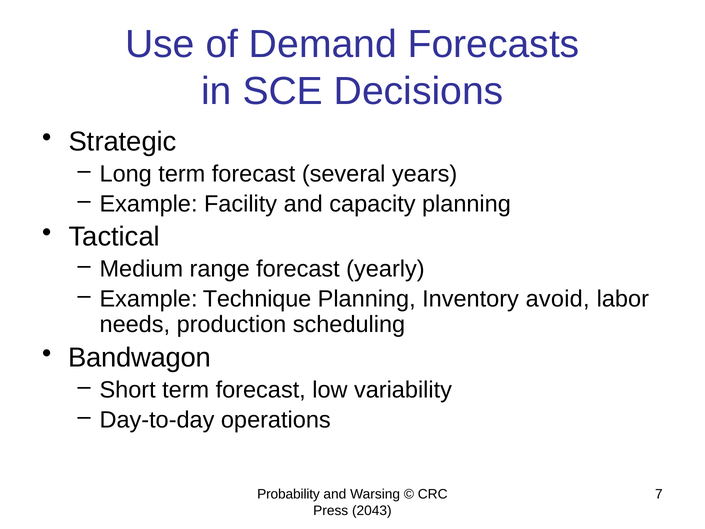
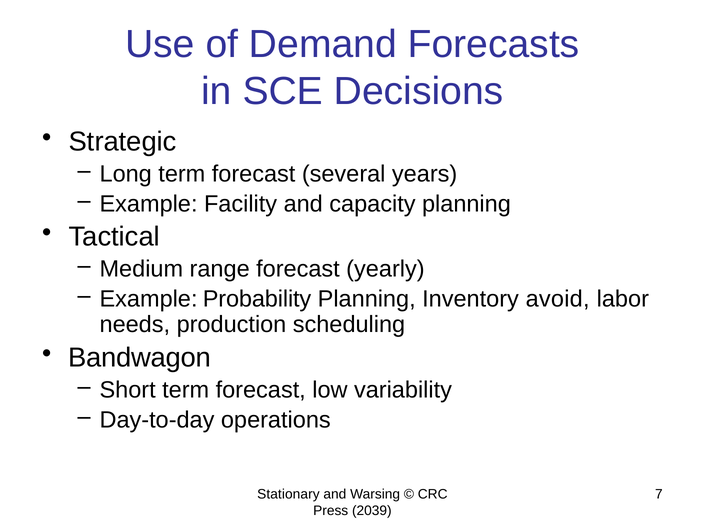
Technique: Technique -> Probability (257, 299)
Probability: Probability -> Stationary (288, 494)
2043: 2043 -> 2039 (372, 511)
